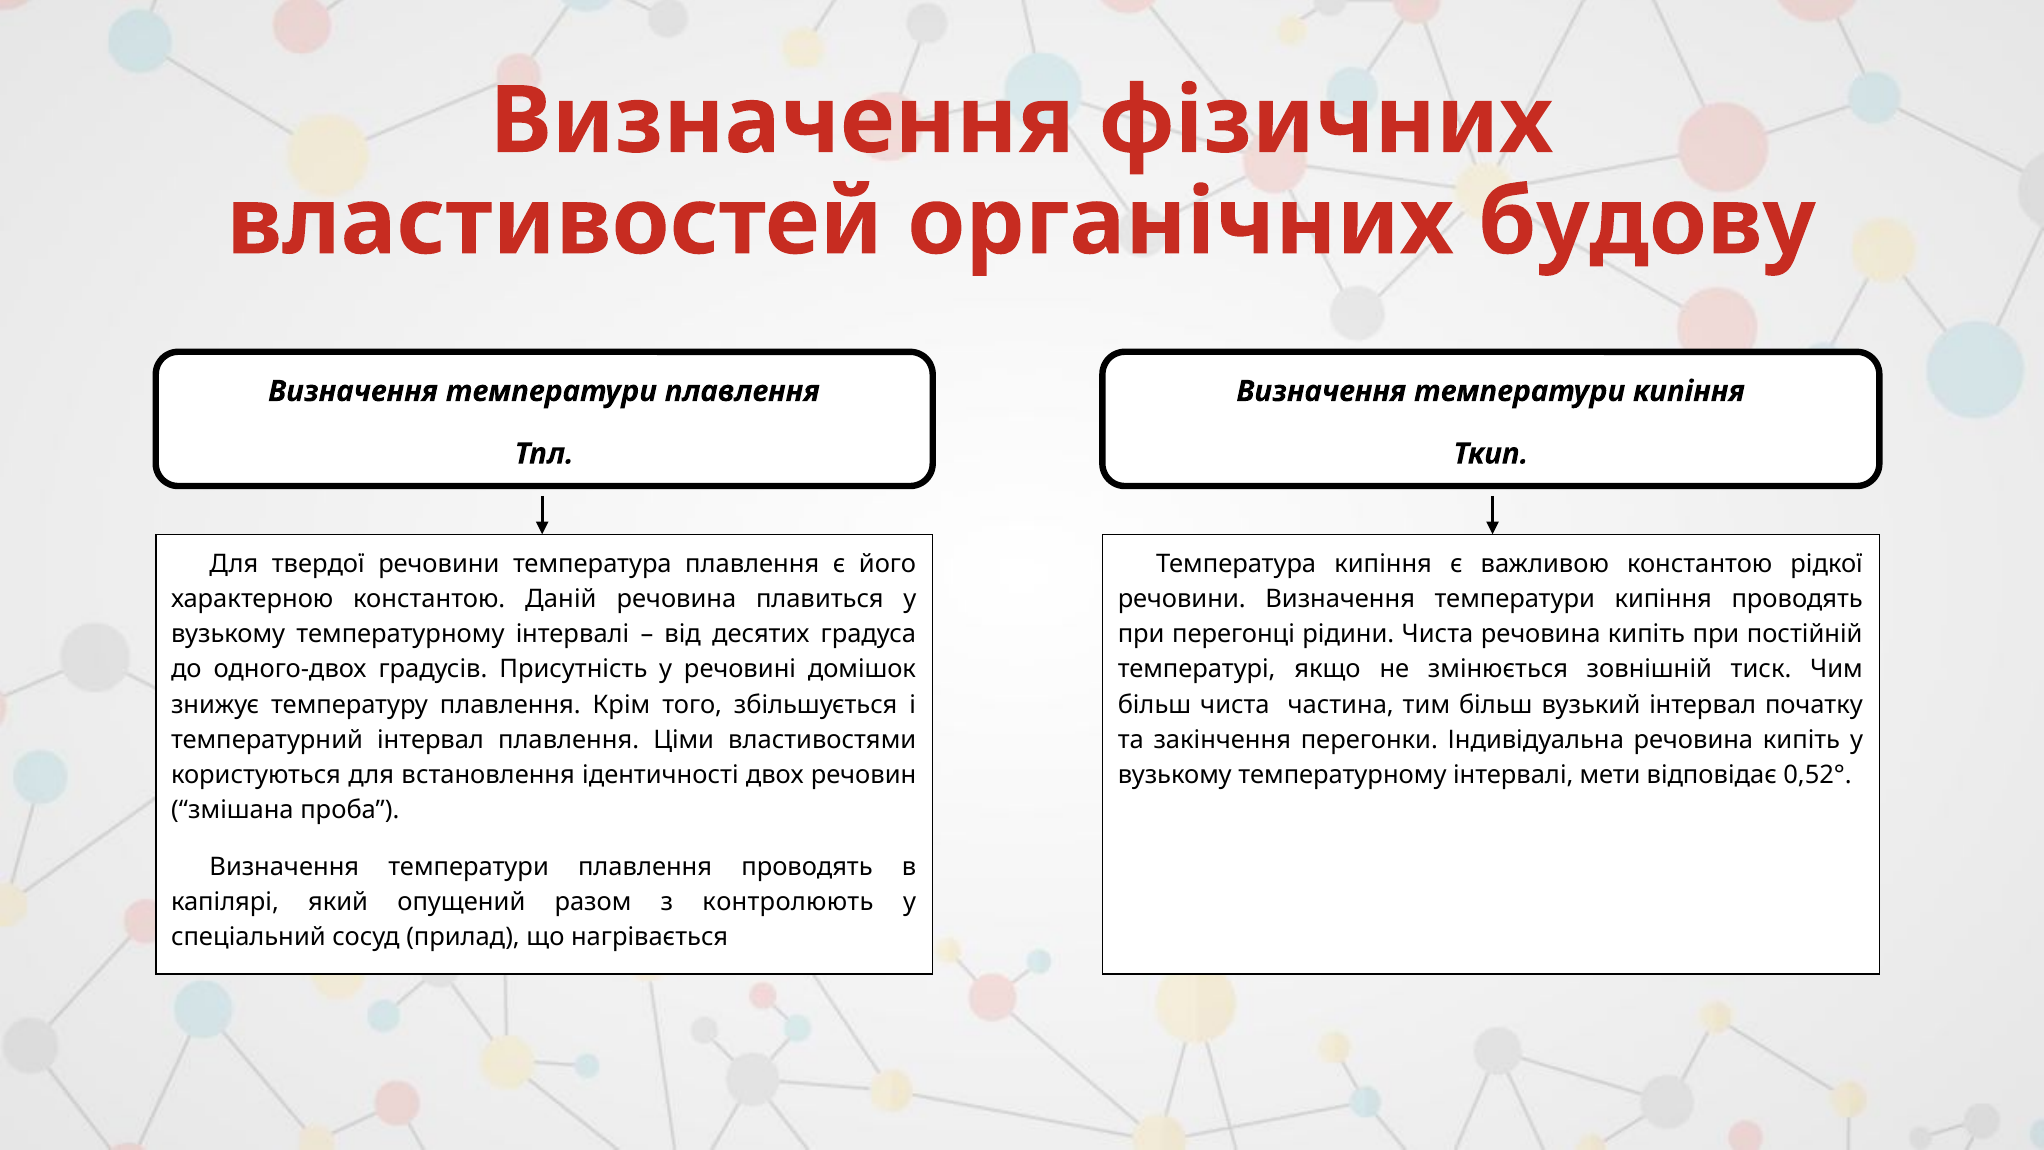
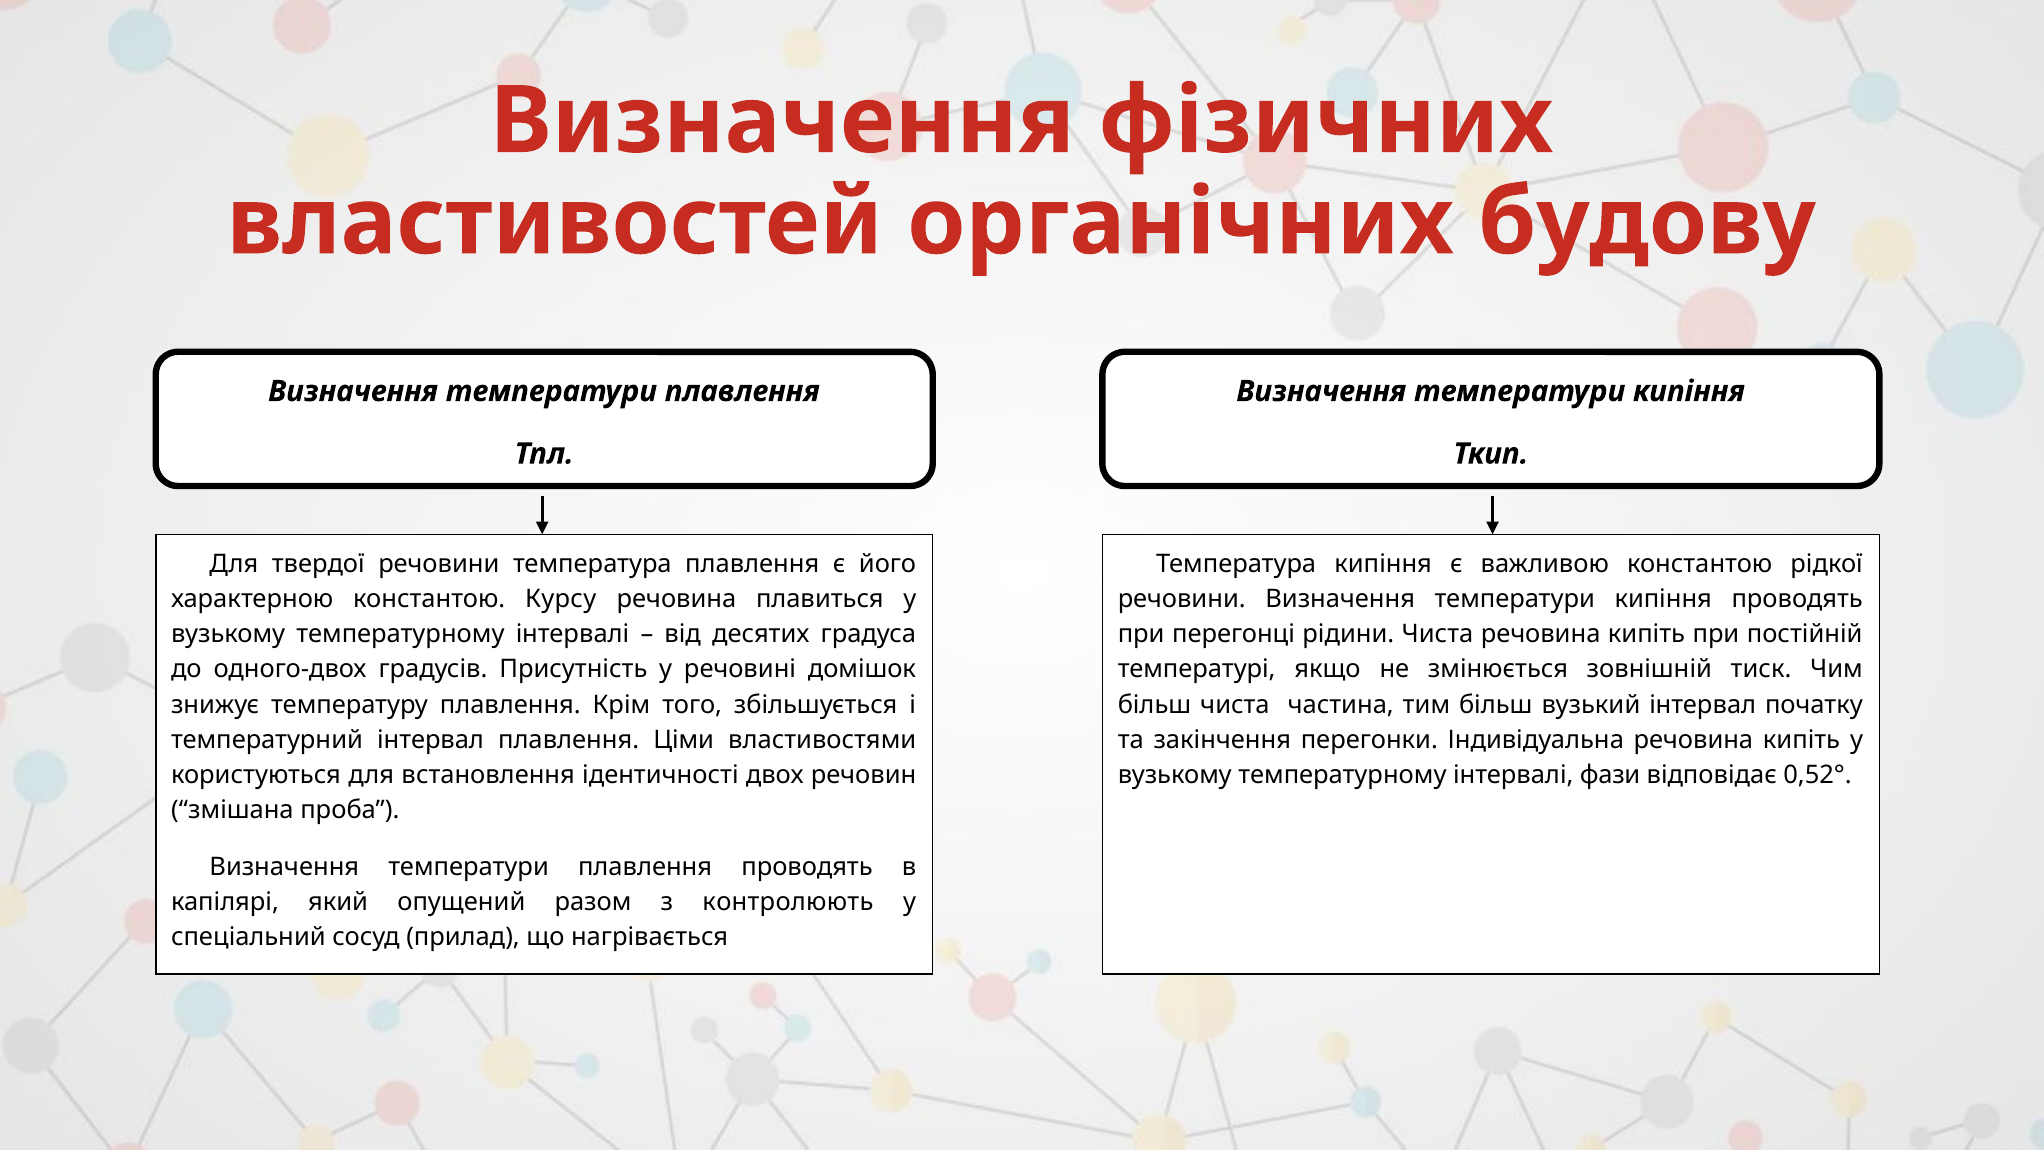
Даній: Даній -> Курсу (561, 599)
мети: мети -> фази (1610, 775)
